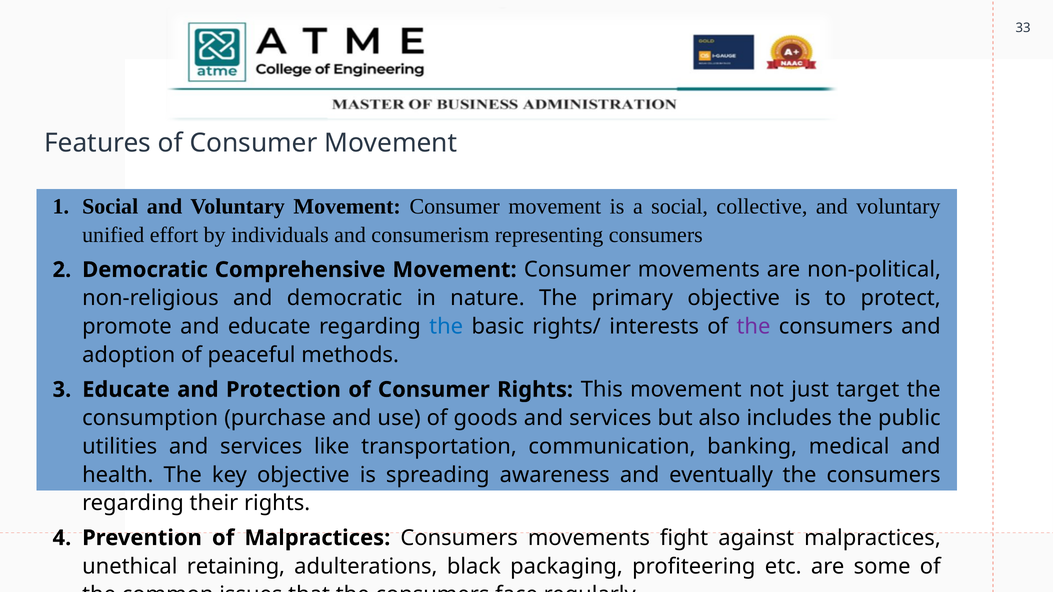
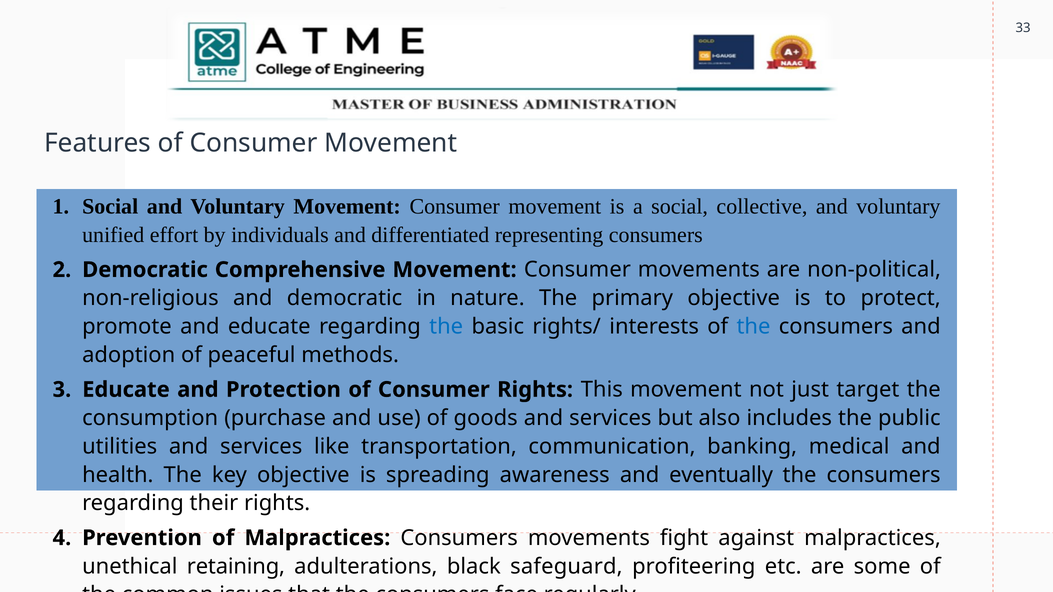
consumerism: consumerism -> differentiated (430, 235)
the colour: purple -> blue (753, 327)
packaging: packaging -> safeguard (566, 567)
